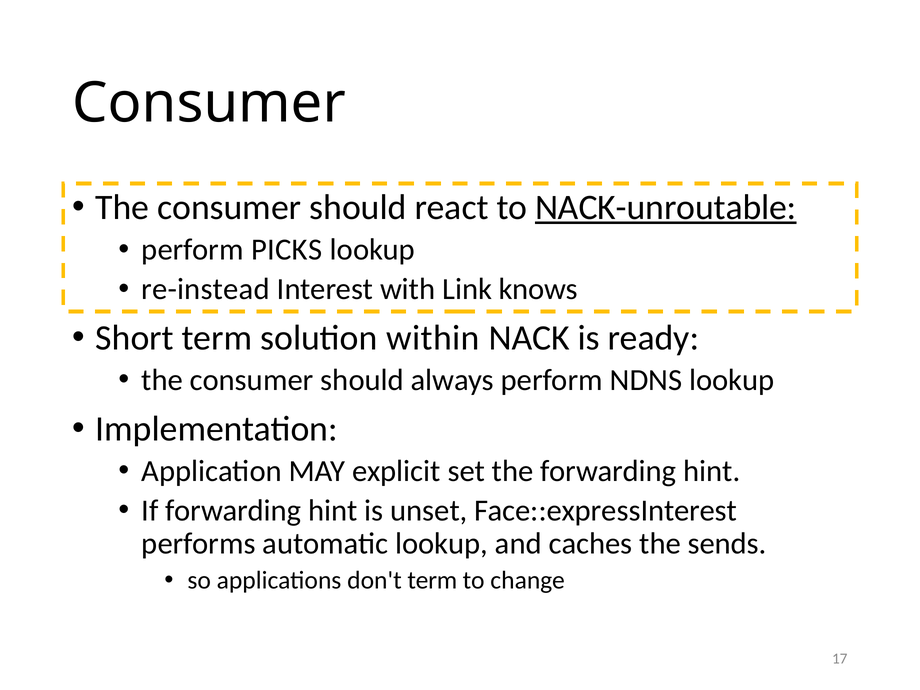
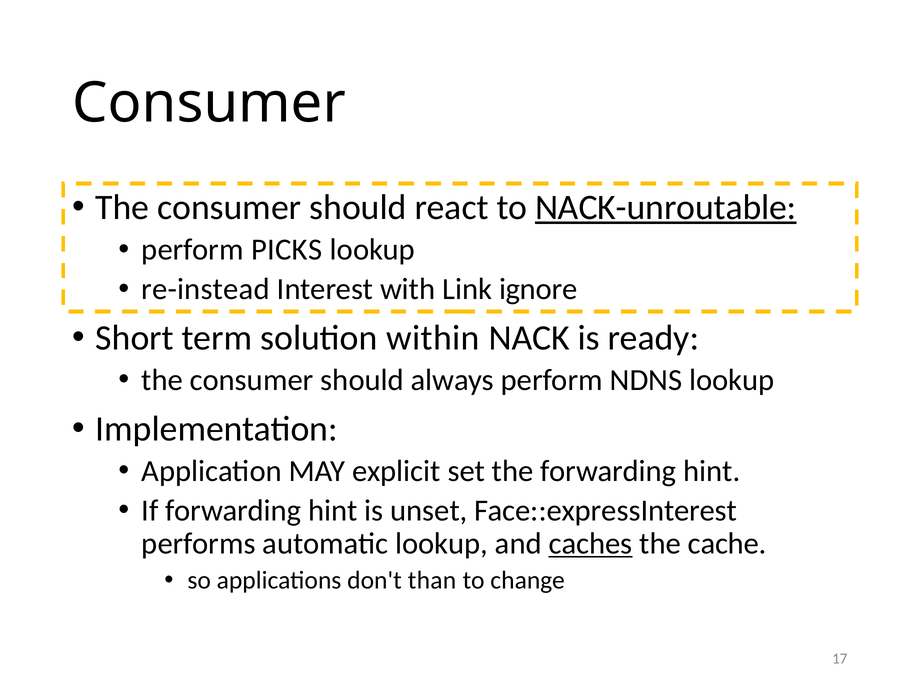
knows: knows -> ignore (538, 289)
caches underline: none -> present (591, 544)
sends: sends -> cache (727, 544)
don't term: term -> than (432, 580)
